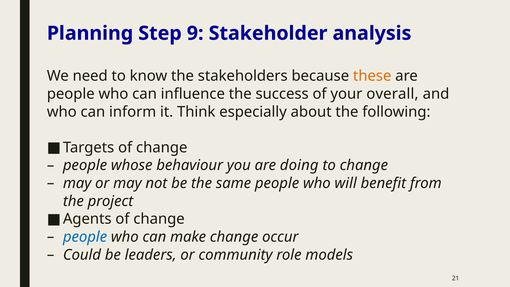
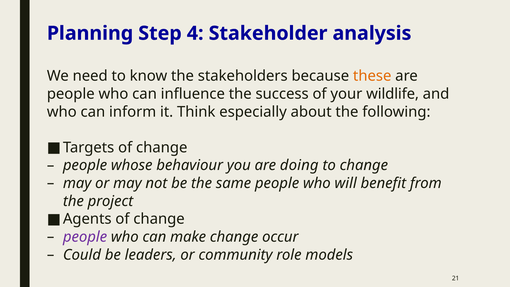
9: 9 -> 4 (195, 33)
overall: overall -> wildlife (393, 94)
people colour: blue -> purple (85, 237)
